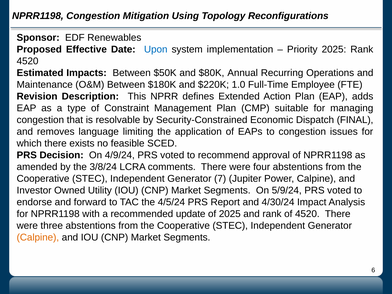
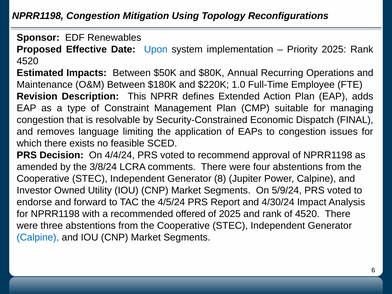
4/9/24: 4/9/24 -> 4/4/24 (120, 155)
7: 7 -> 8 (220, 179)
update: update -> offered (191, 214)
Calpine colour: orange -> blue (38, 237)
